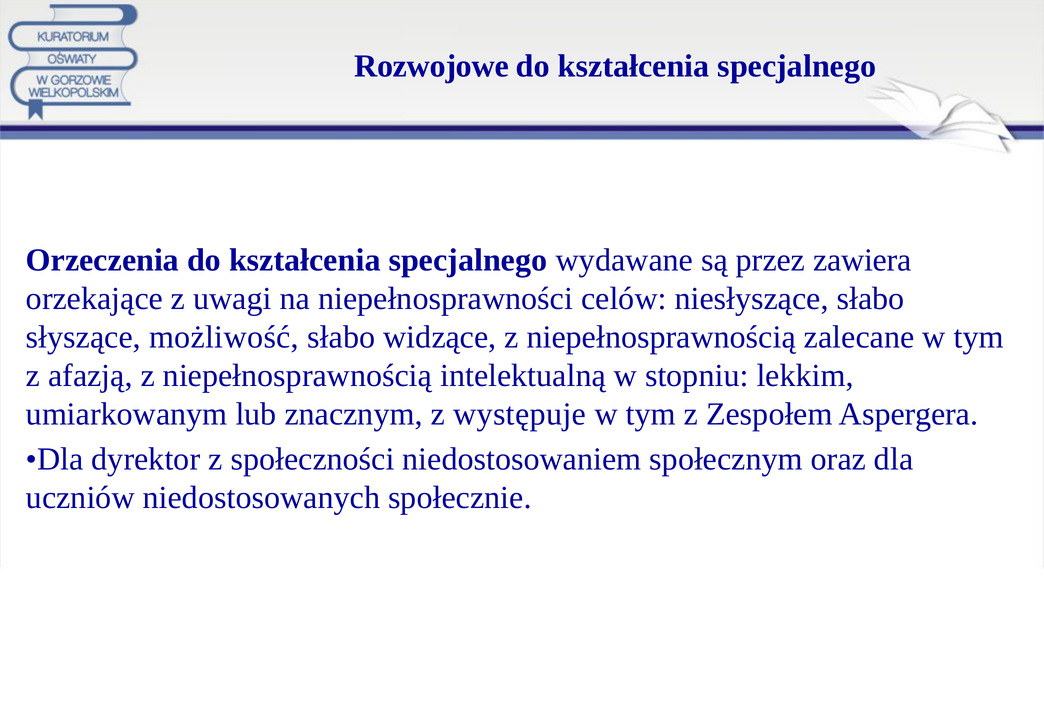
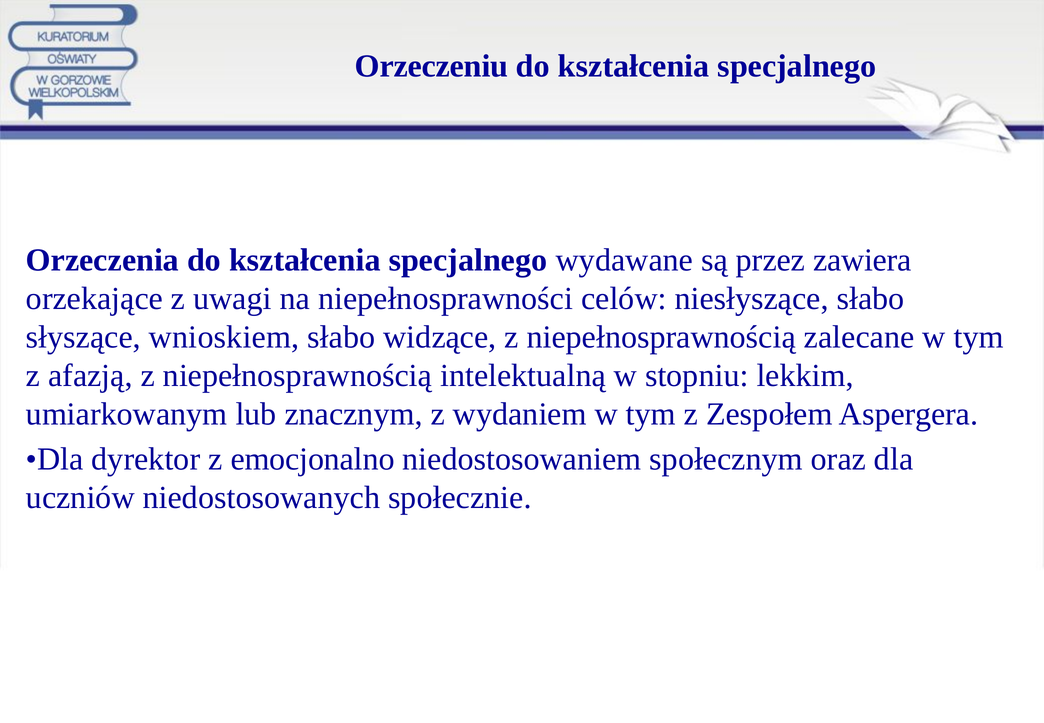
Rozwojowe: Rozwojowe -> Orzeczeniu (431, 66)
możliwość: możliwość -> wnioskiem (224, 337)
występuje: występuje -> wydaniem (520, 414)
społeczności: społeczności -> emocjonalno (313, 459)
